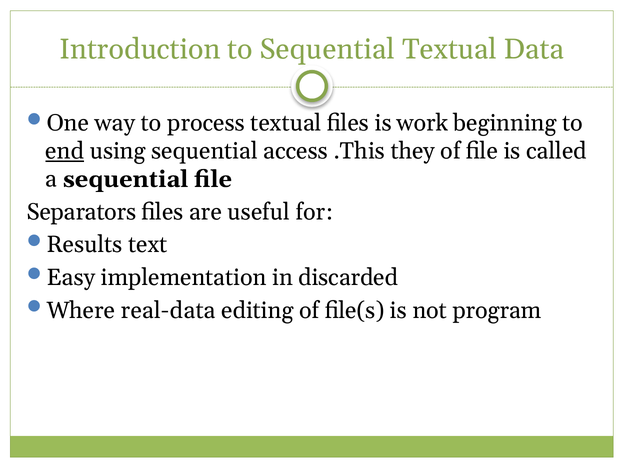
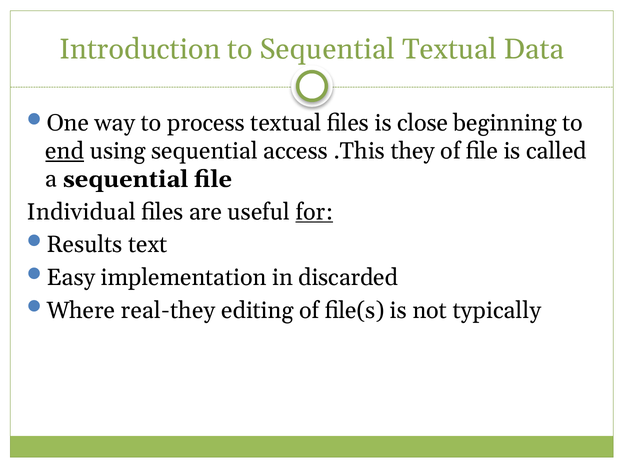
work: work -> close (423, 123)
Separators: Separators -> Individual (81, 212)
for underline: none -> present (314, 212)
real-data: real-data -> real-they (168, 310)
program: program -> typically (497, 310)
